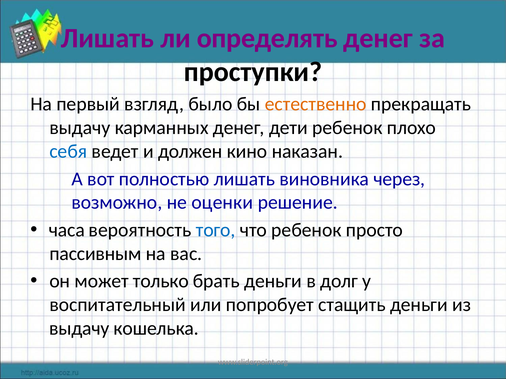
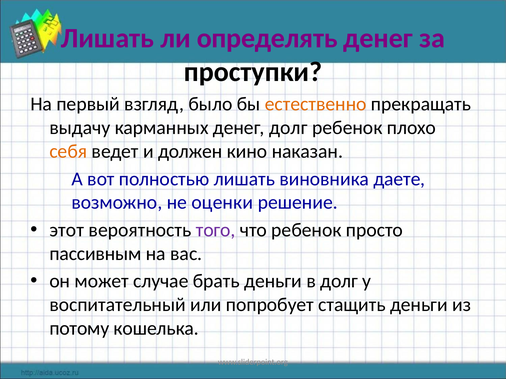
денег дети: дети -> долг (288, 128)
себя colour: blue -> orange (68, 152)
через: через -> даете (399, 179)
часа: часа -> этот (67, 230)
того colour: blue -> purple (216, 230)
только: только -> случае (161, 281)
выдачу: выдачу -> потому (79, 329)
